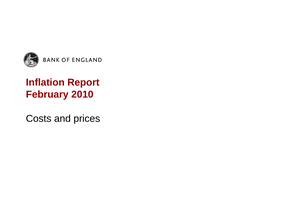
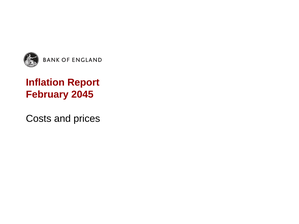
2010: 2010 -> 2045 (82, 94)
